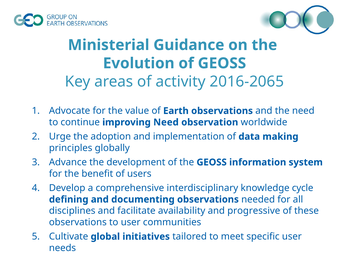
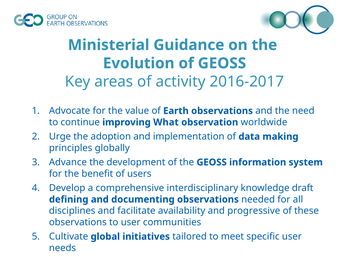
2016-2065: 2016-2065 -> 2016-2017 (247, 81)
improving Need: Need -> What (166, 122)
cycle: cycle -> draft (303, 188)
